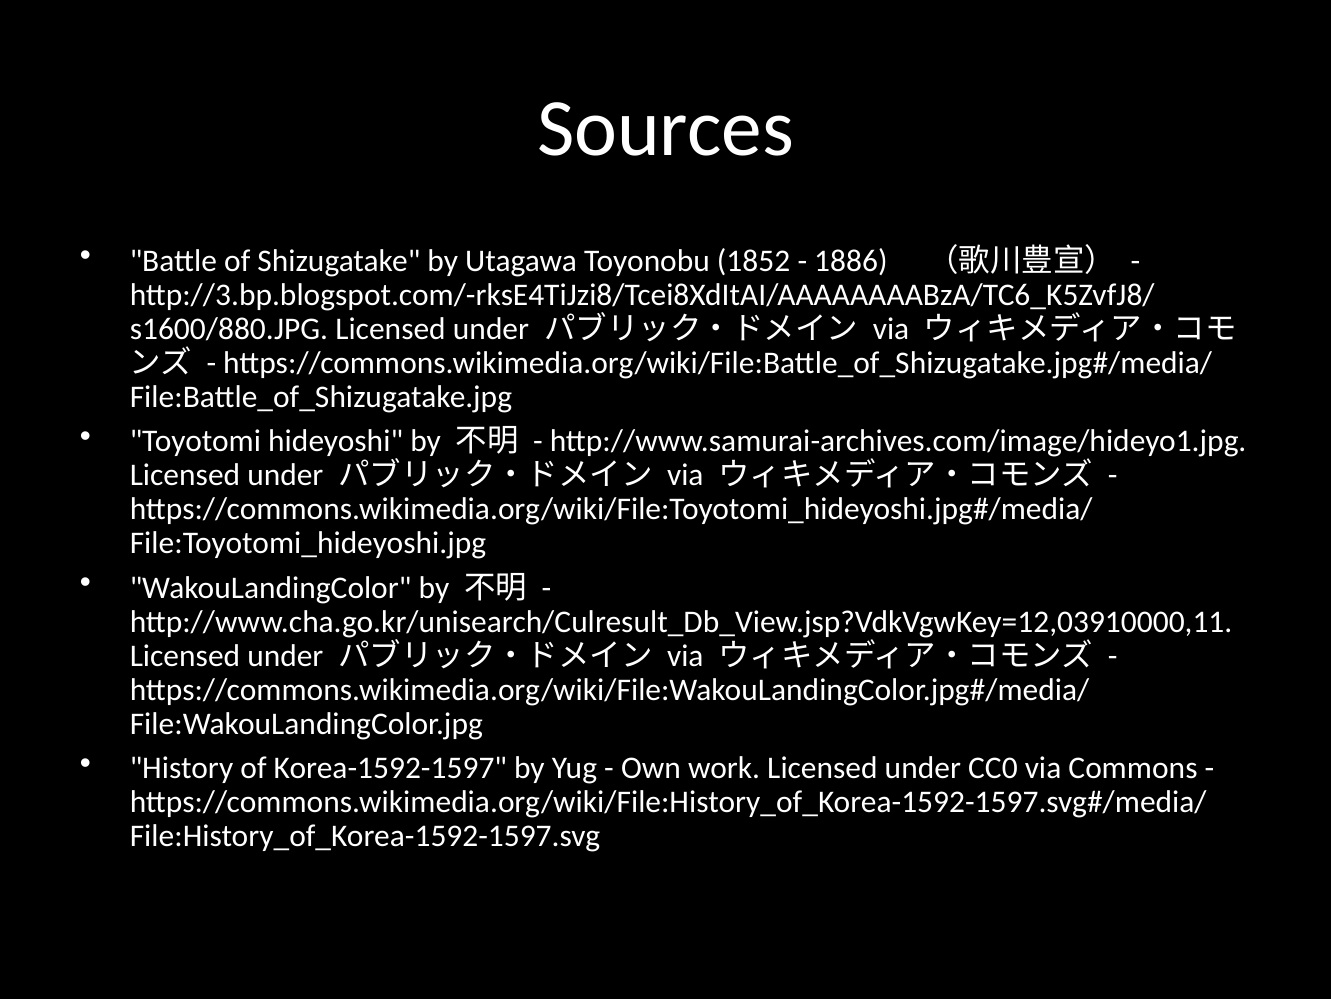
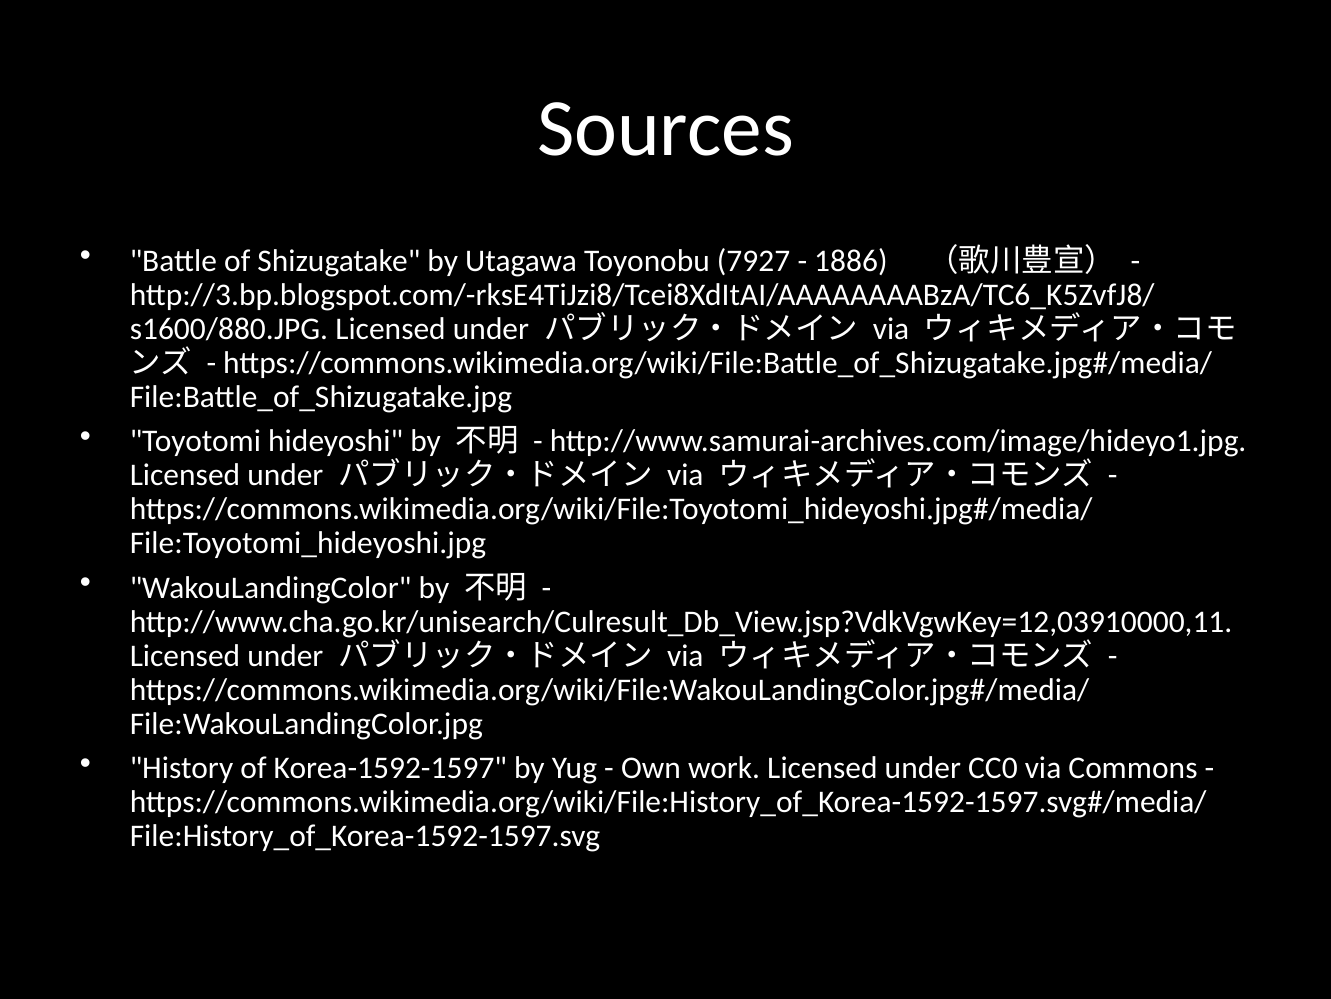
1852: 1852 -> 7927 (754, 261)
